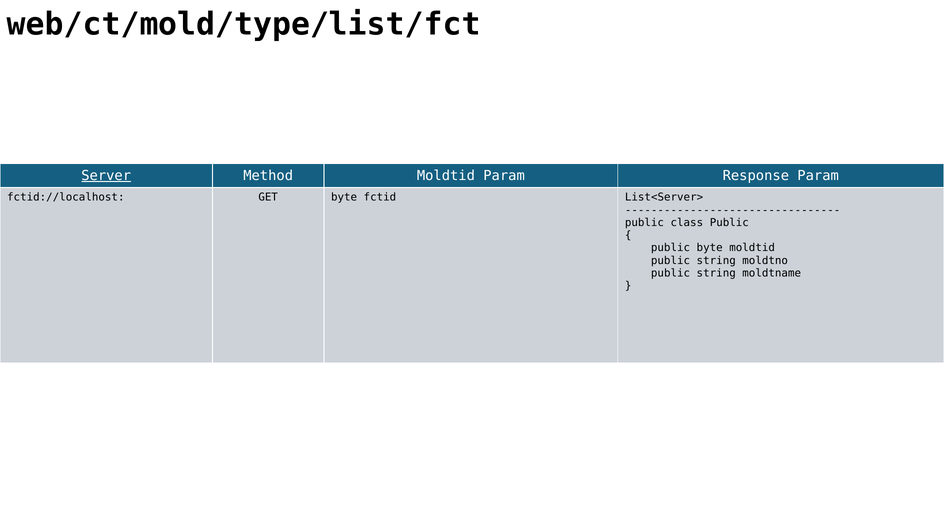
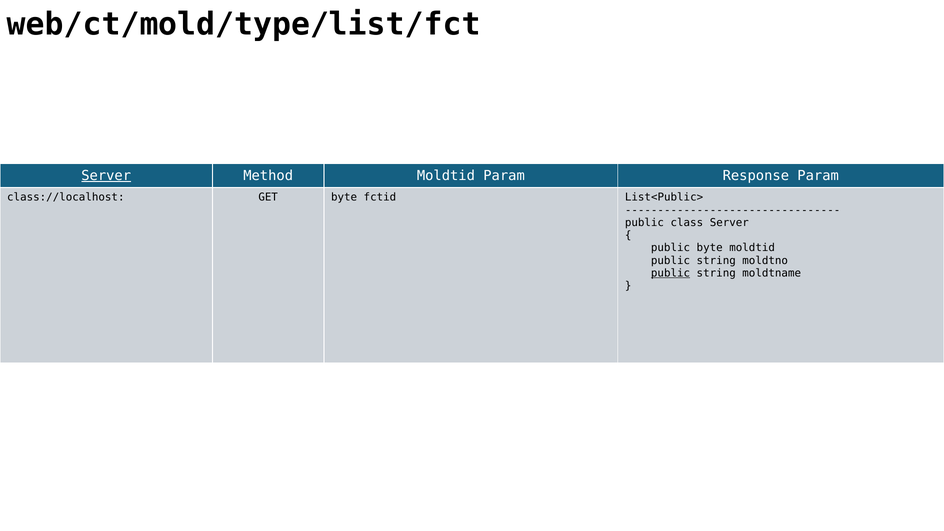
fctid://localhost: fctid://localhost -> class://localhost (66, 197)
List<Server>: List<Server> -> List<Public> (664, 197)
class Public: Public -> Server (729, 223)
public underline: none -> present (671, 273)
